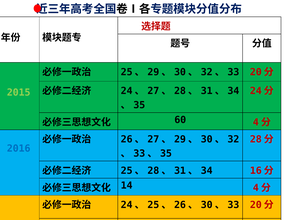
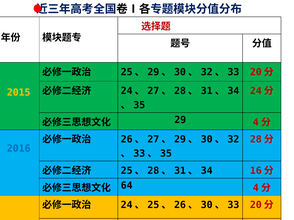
2015 colour: light green -> yellow (19, 93)
60: 60 -> 29 (180, 120)
14: 14 -> 64 (127, 186)
